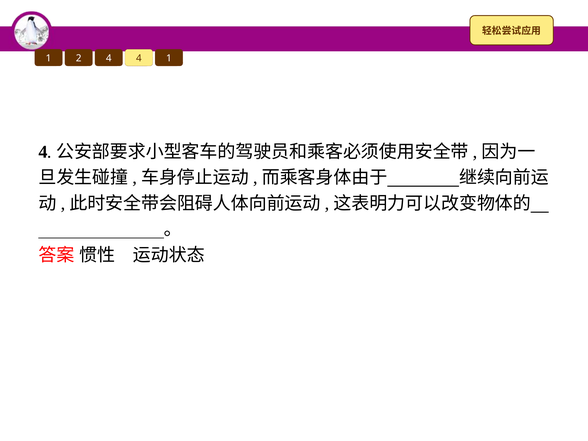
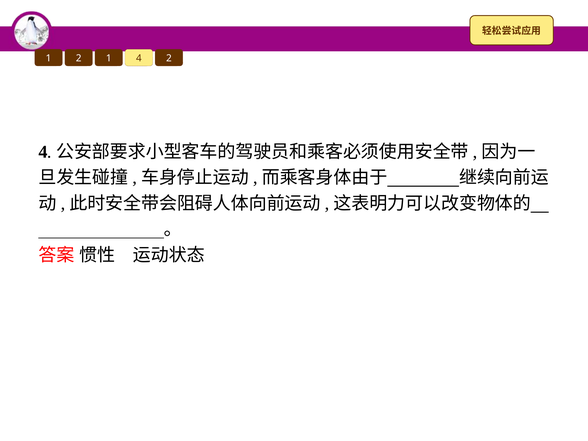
2 4: 4 -> 1 (109, 58)
4 1: 1 -> 2 (169, 58)
